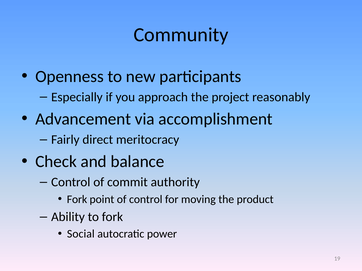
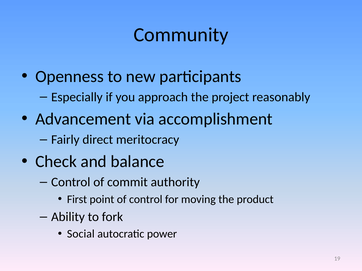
Fork: Fork -> First (77, 200)
